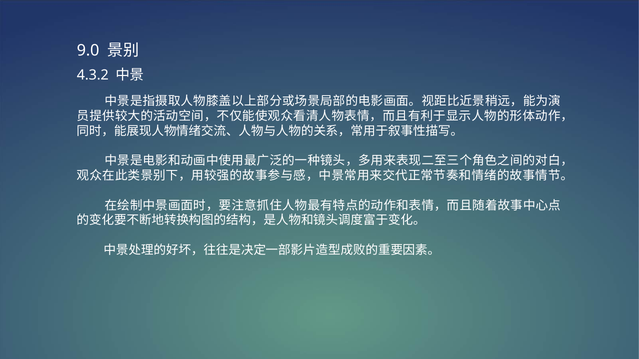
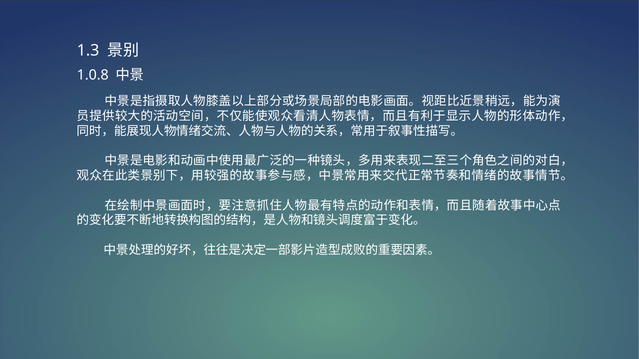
9.0: 9.0 -> 1.3 (88, 50)
4.3.2: 4.3.2 -> 1.0.8 (93, 75)
